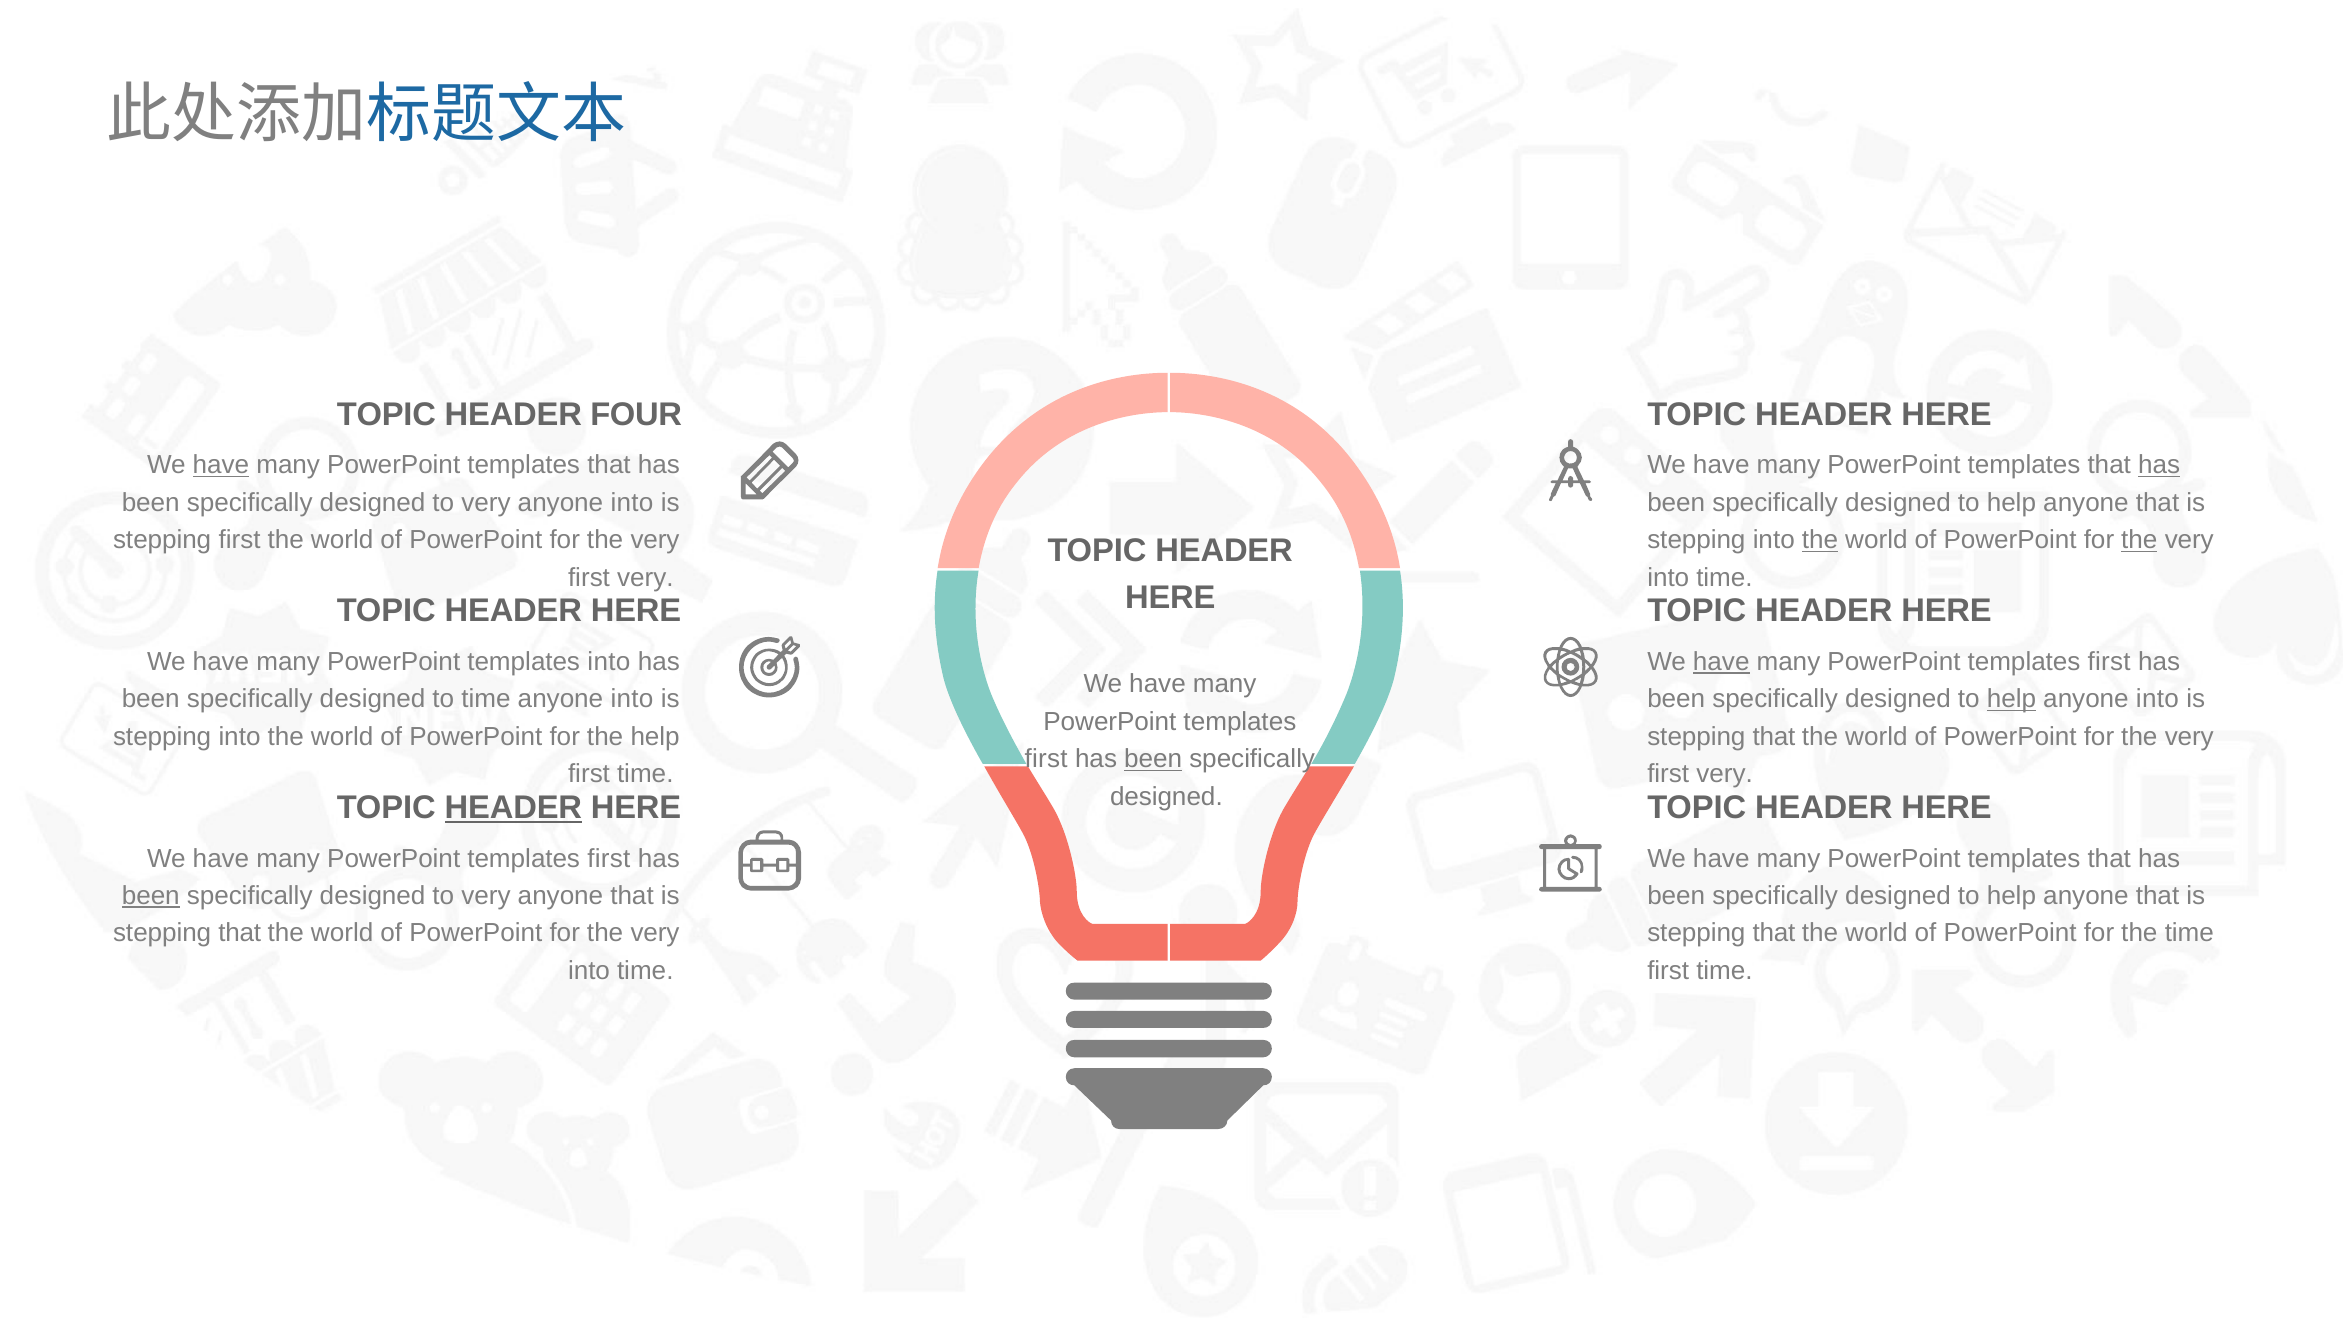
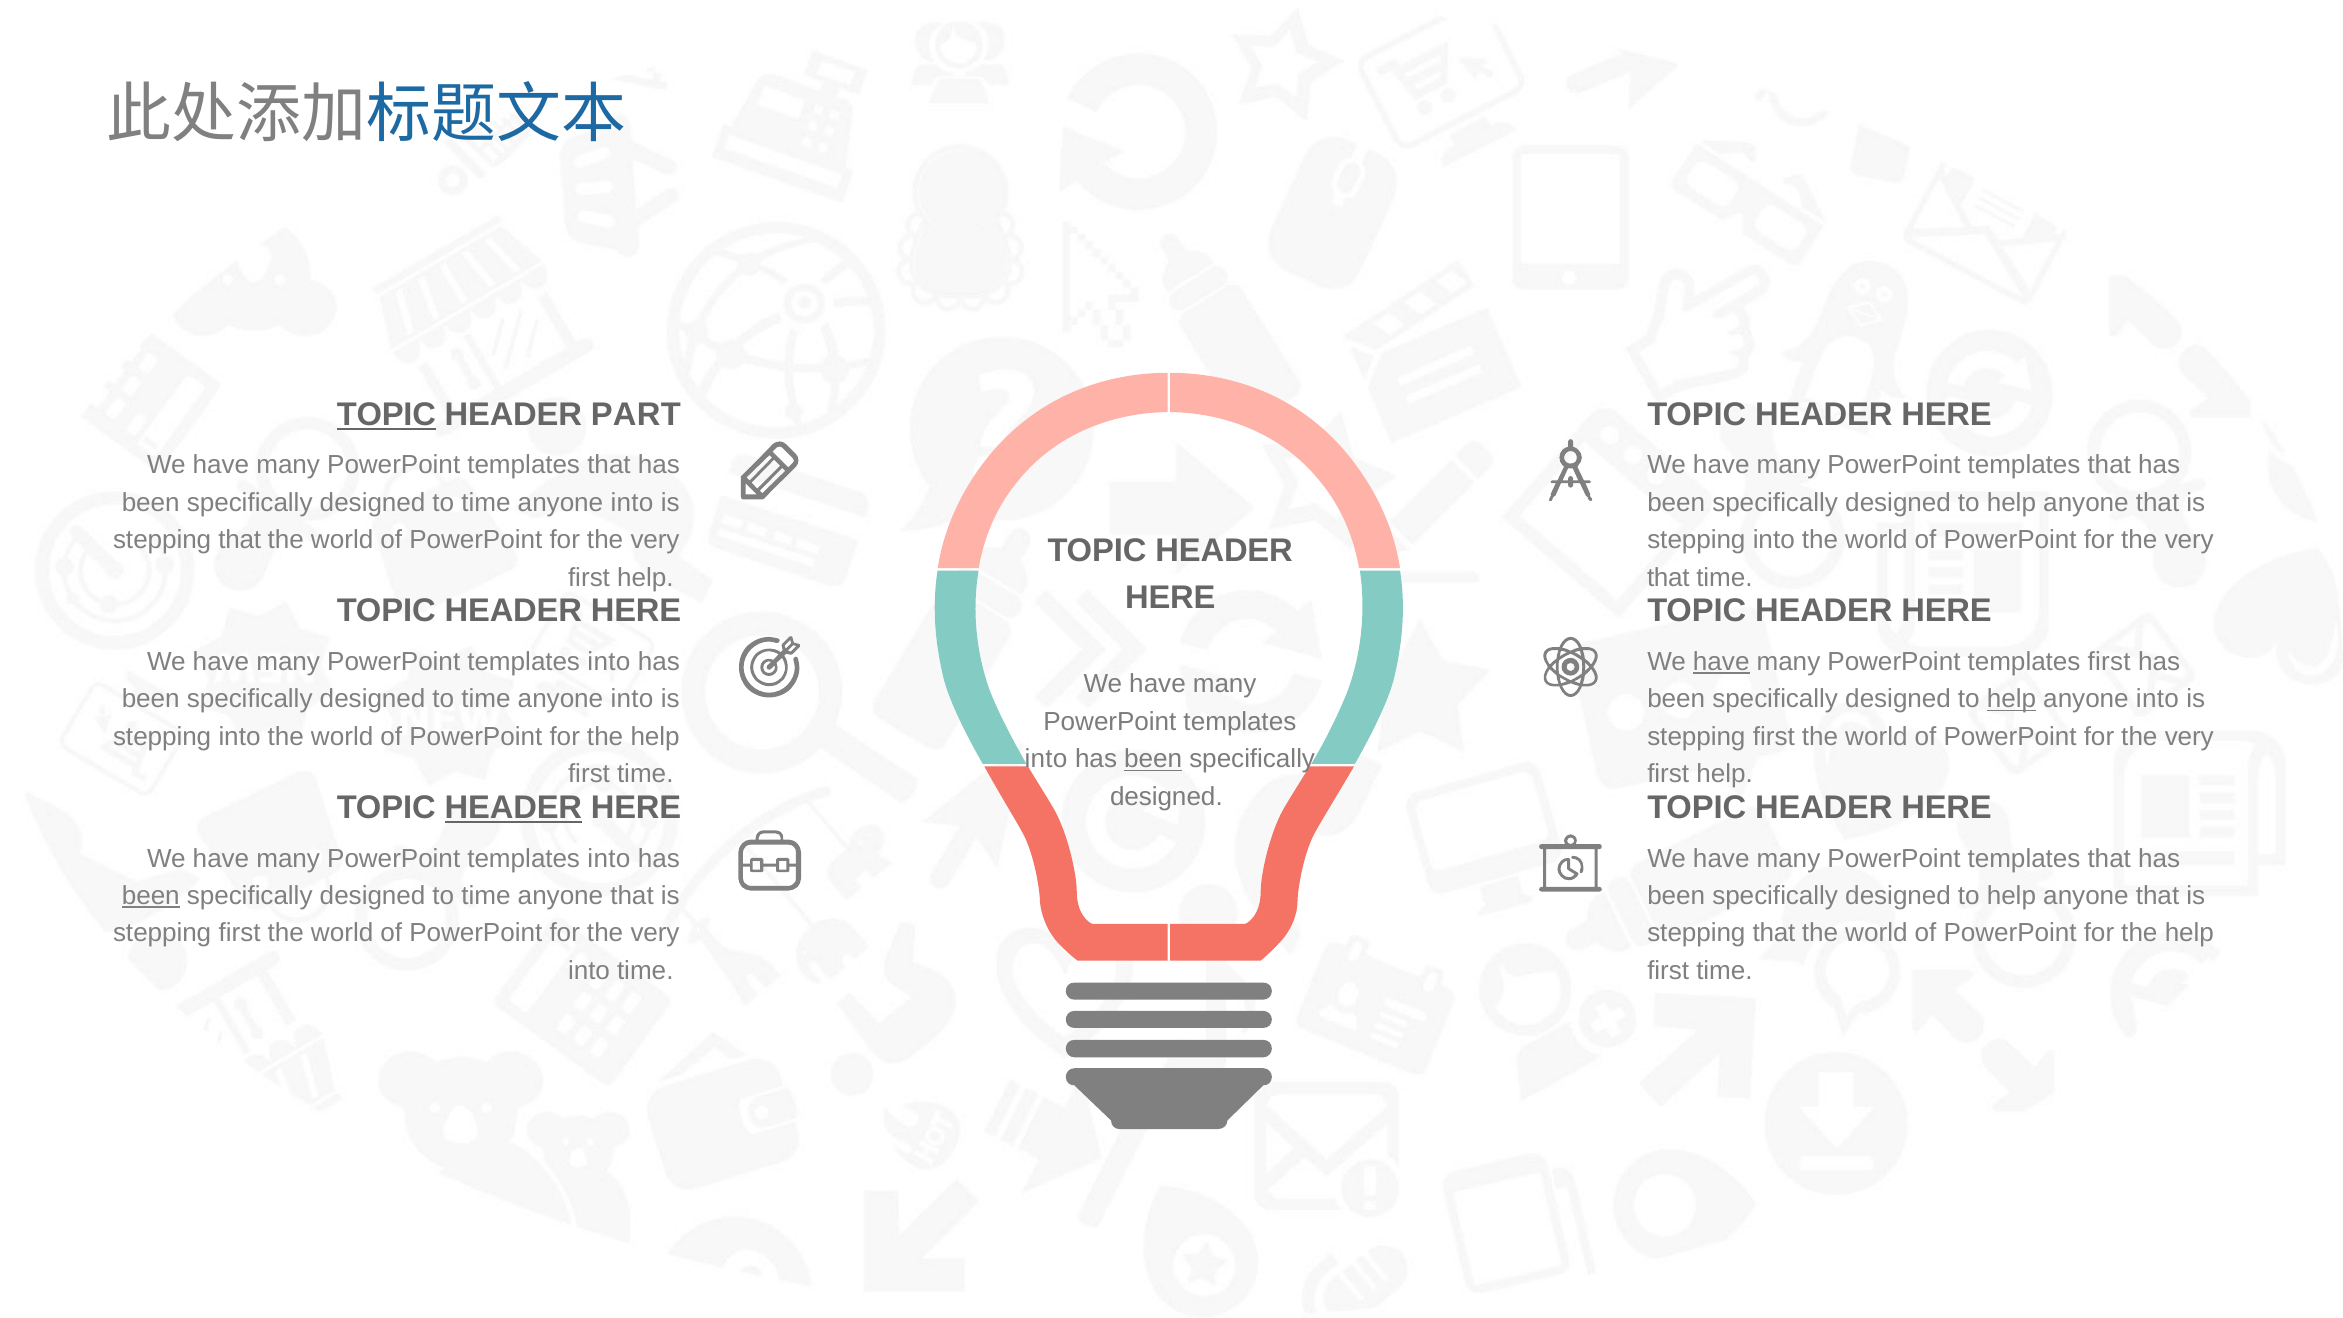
TOPIC underline: none -> present (386, 415)
FOUR: FOUR -> PART (636, 415)
have underline: present -> none (221, 465)
has underline: present -> none (2159, 465)
very: very -> time (486, 503)
first: first -> that (240, 540)
the underline: present -> none (1820, 540)
the underline: present -> none (2139, 540)
very: very -> help (645, 578)
into: into -> that (1668, 578)
that: that -> first (1774, 736)
first: first -> into (1046, 759)
very: very -> help (1725, 774)
first: first -> into (609, 858)
very: very -> time (486, 896)
that: that -> first (240, 933)
time: time -> help (2189, 933)
